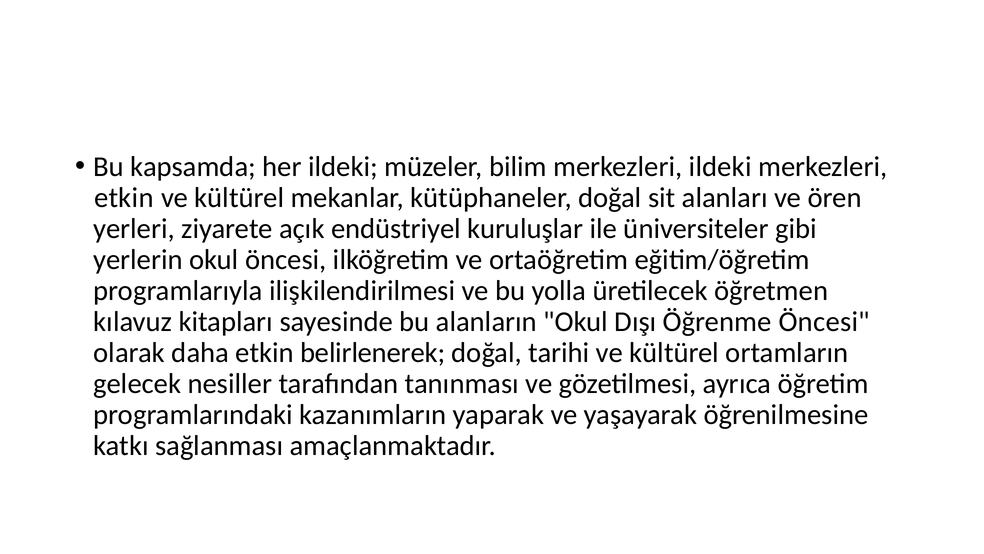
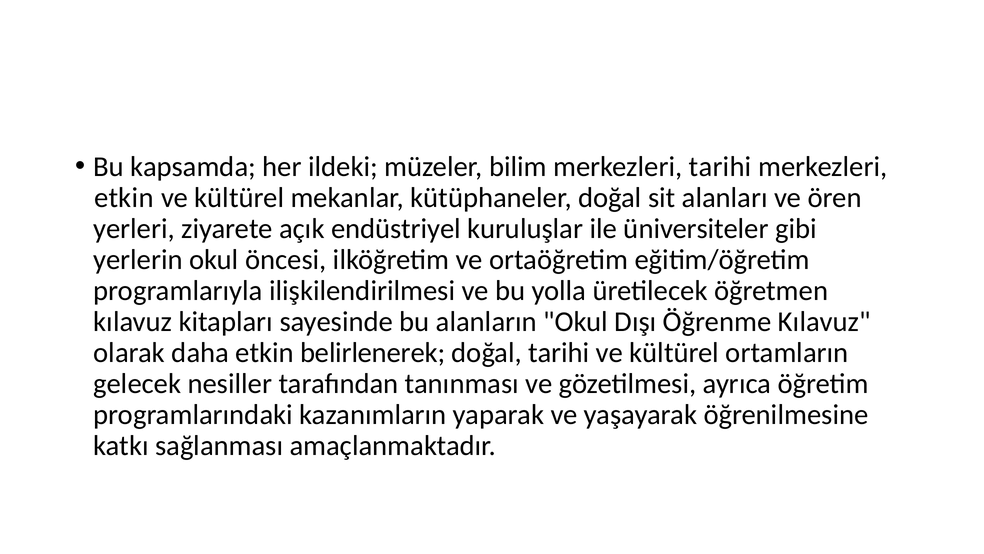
merkezleri ildeki: ildeki -> tarihi (720, 166)
Öğrenme Öncesi: Öncesi -> Kılavuz (824, 321)
